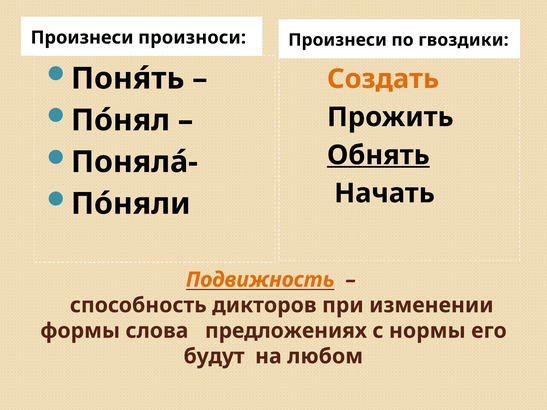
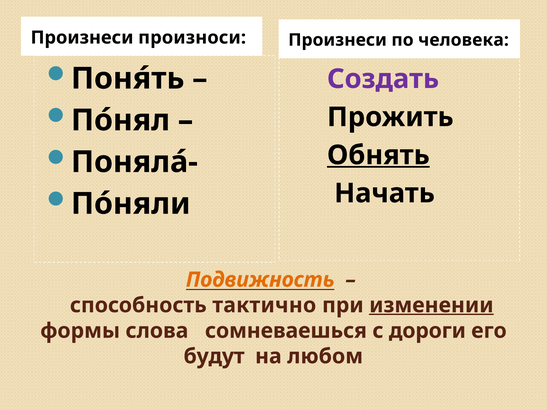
гвоздики: гвоздики -> человека (463, 40)
Создать colour: orange -> purple (383, 79)
дикторов: дикторов -> тактично (264, 305)
изменении underline: none -> present (431, 305)
предложениях: предложениях -> сомневаешься (286, 331)
нормы: нормы -> дороги (427, 331)
